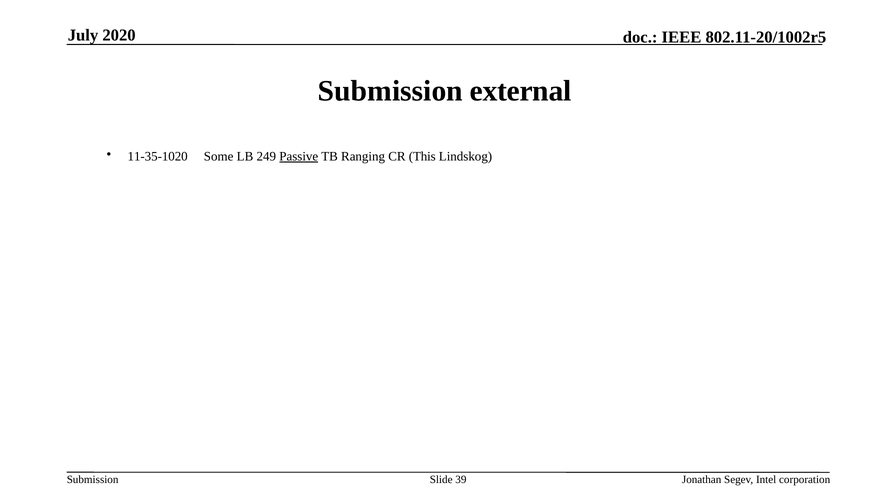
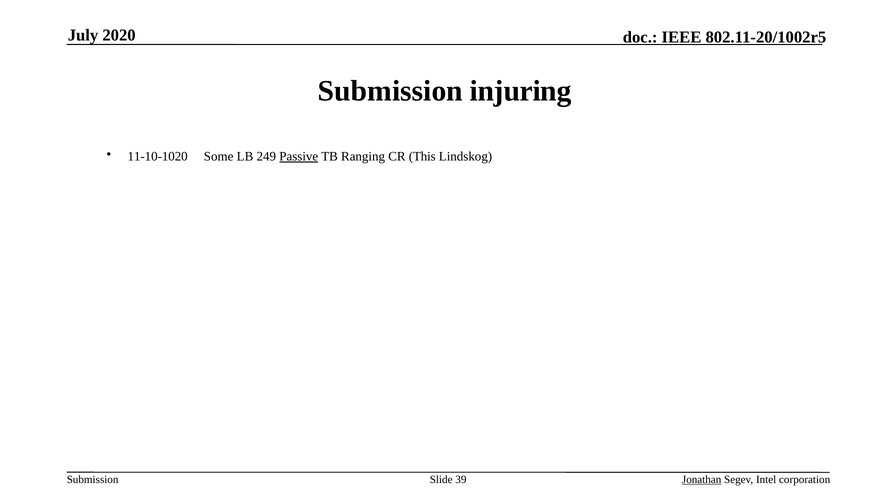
external: external -> injuring (521, 91)
11-35-1020: 11-35-1020 -> 11-10-1020 (158, 157)
Jonathan underline: none -> present (702, 480)
